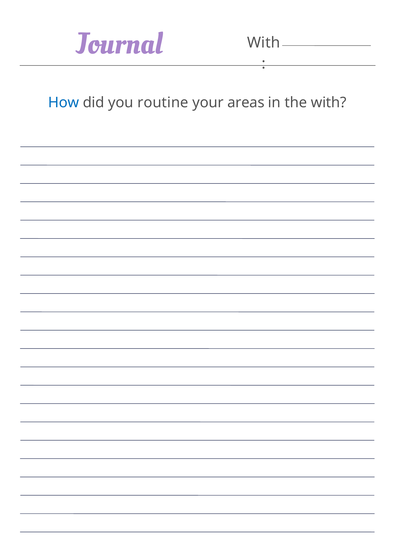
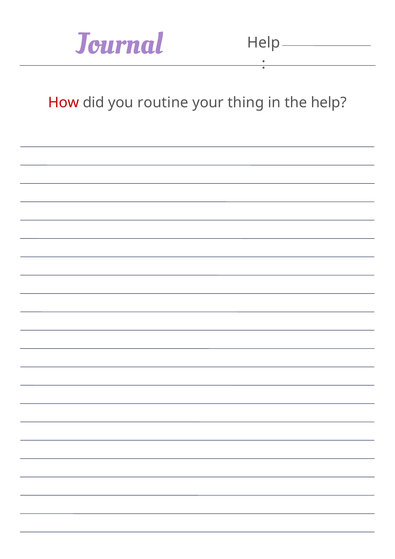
With: With -> Help (264, 43)
How colour: blue -> red (64, 102)
areas: areas -> thing (246, 102)
the with: with -> help (329, 102)
